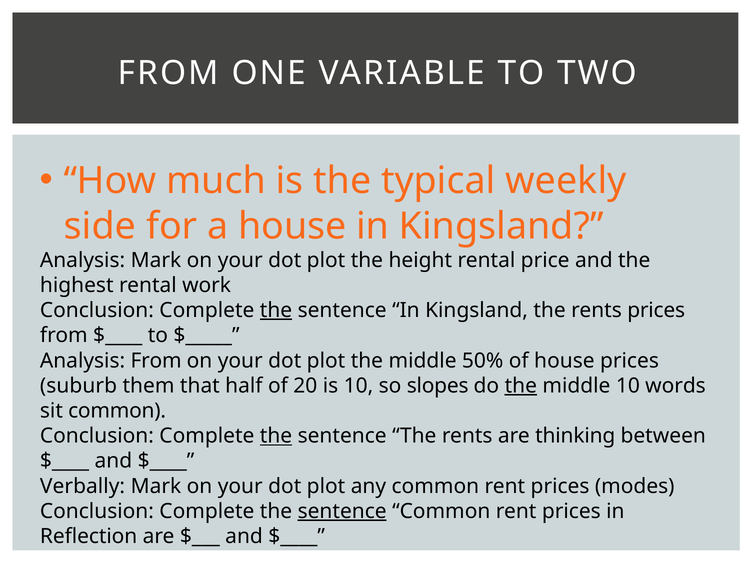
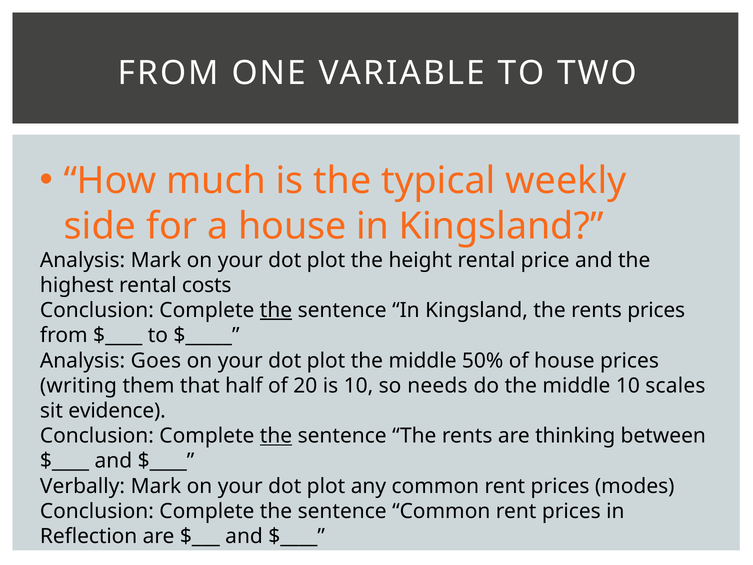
work: work -> costs (207, 285)
Analysis From: From -> Goes (156, 360)
suburb: suburb -> writing (78, 386)
slopes: slopes -> needs (437, 386)
the underline: present -> none (521, 386)
words: words -> scales (675, 386)
sit common: common -> evidence (117, 411)
sentence underline: present -> none (342, 511)
